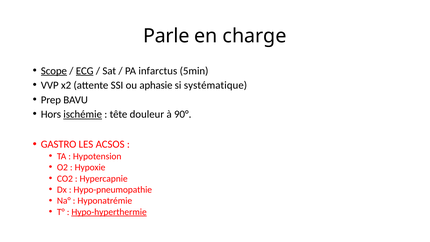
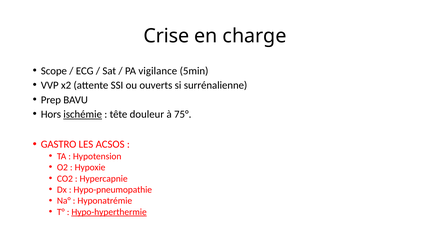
Parle: Parle -> Crise (166, 36)
Scope underline: present -> none (54, 71)
ECG underline: present -> none (85, 71)
infarctus: infarctus -> vigilance (158, 71)
aphasie: aphasie -> ouverts (156, 85)
systématique: systématique -> surrénalienne (216, 85)
90°: 90° -> 75° (183, 114)
